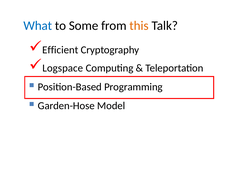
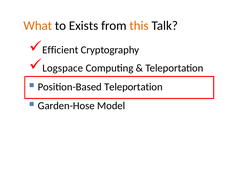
What colour: blue -> orange (38, 26)
Some: Some -> Exists (84, 26)
Position-Based Programming: Programming -> Teleportation (133, 87)
